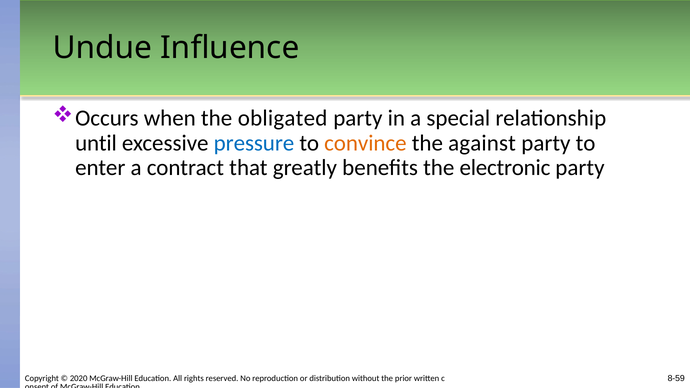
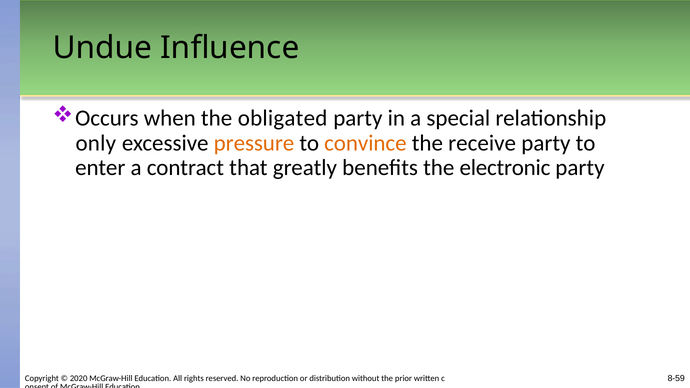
until: until -> only (96, 143)
pressure colour: blue -> orange (254, 143)
against: against -> receive (482, 143)
